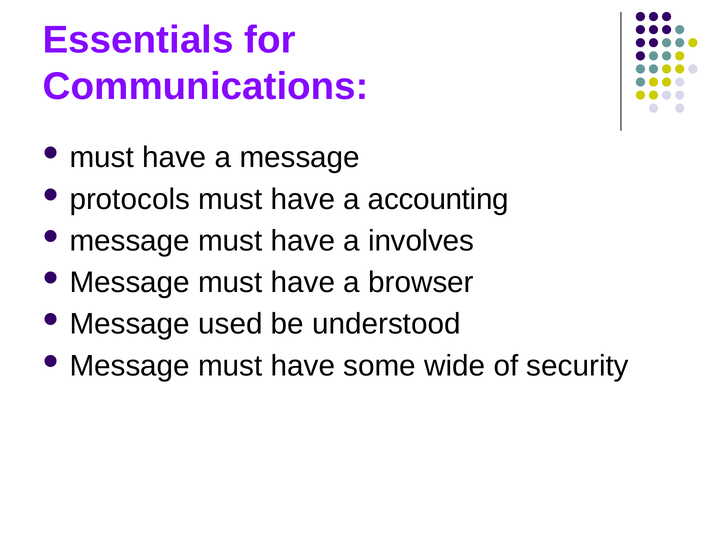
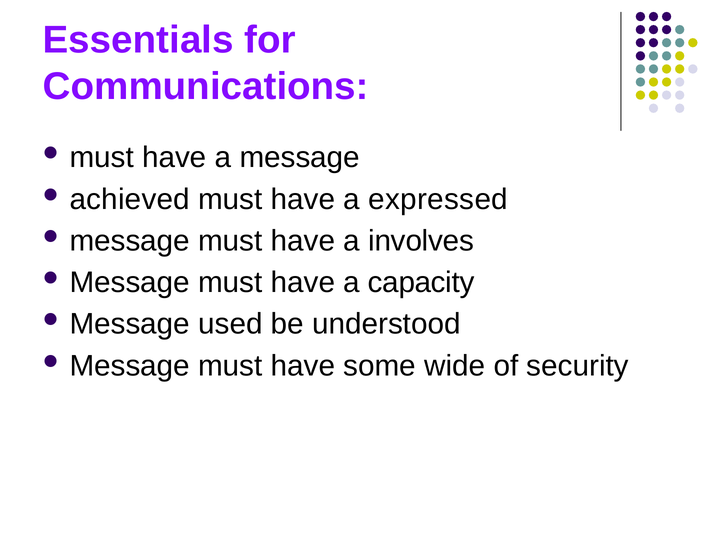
protocols: protocols -> achieved (130, 199)
accounting: accounting -> expressed (438, 199)
browser: browser -> capacity (421, 282)
